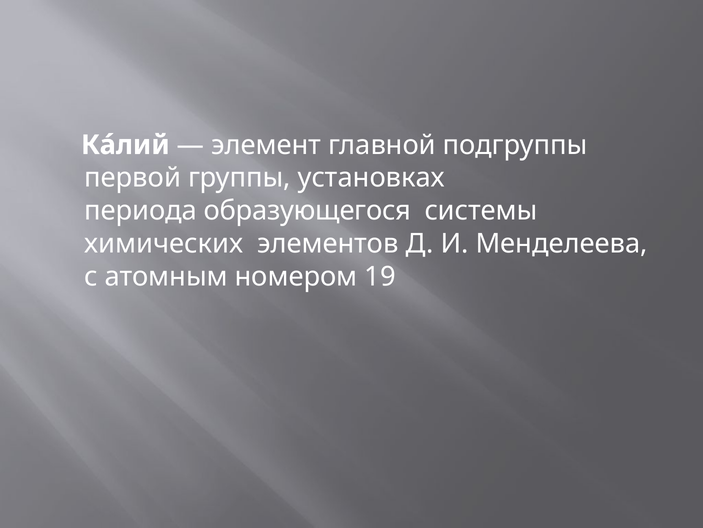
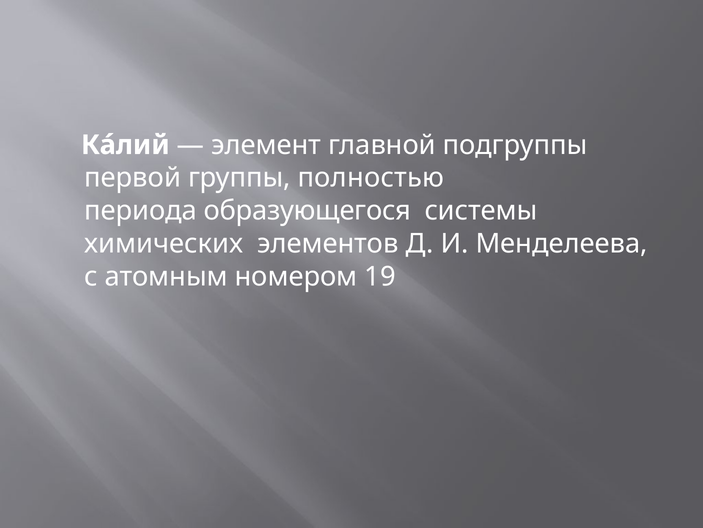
установках: установках -> полностью (371, 178)
